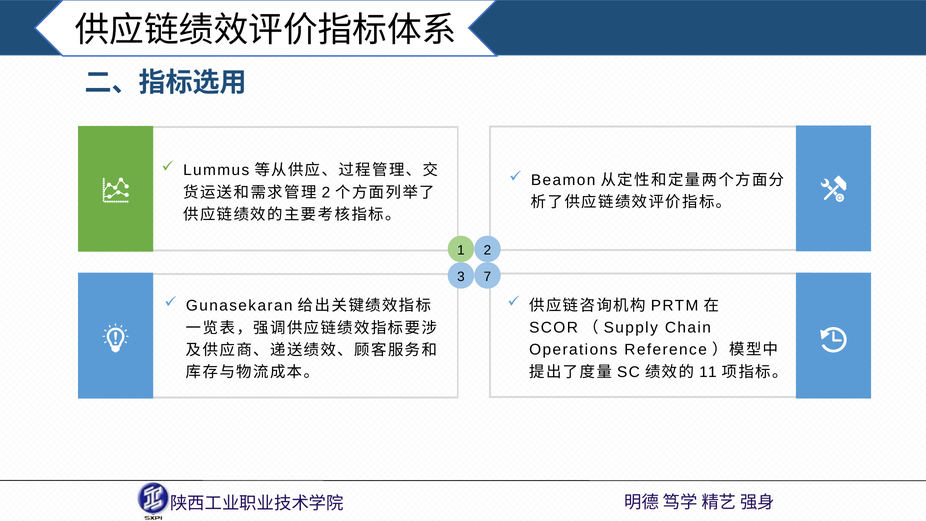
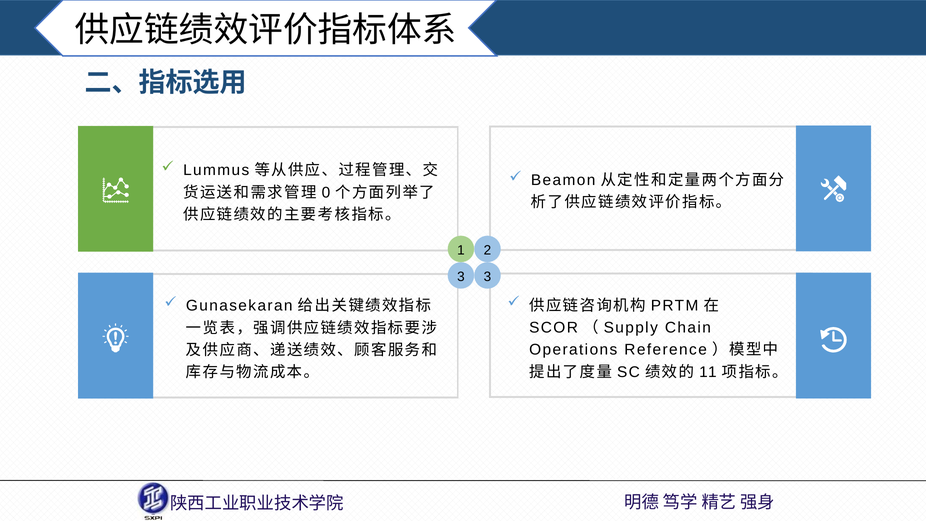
2: 2 -> 0 (326, 193)
3 7: 7 -> 3 (487, 277)
